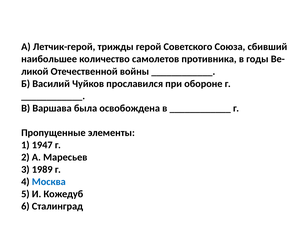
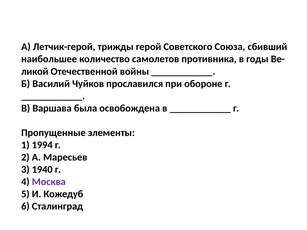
1947: 1947 -> 1994 (42, 145)
1989: 1989 -> 1940 (42, 170)
Москва colour: blue -> purple (49, 182)
